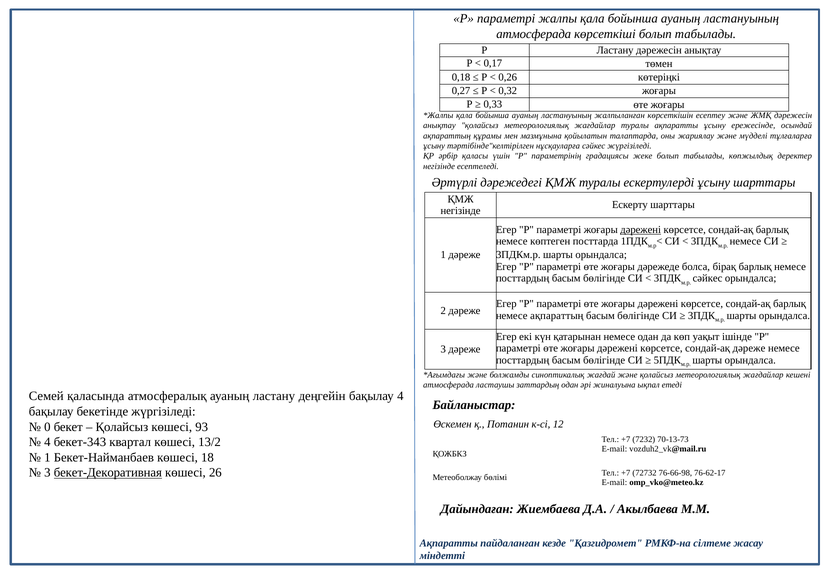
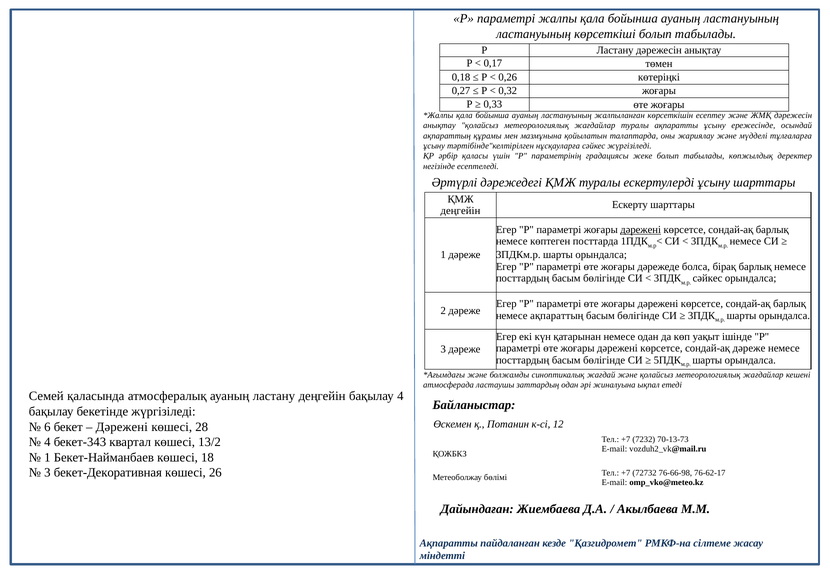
атмосферада: атмосферада -> ластануының (534, 34)
негізінде: негізінде -> деңгейін (460, 211)
0: 0 -> 6 (47, 427)
Қолайсыз: Қолайсыз -> Дәрежені (122, 427)
93: 93 -> 28 (202, 427)
бекет-Декоративная underline: present -> none (108, 473)
